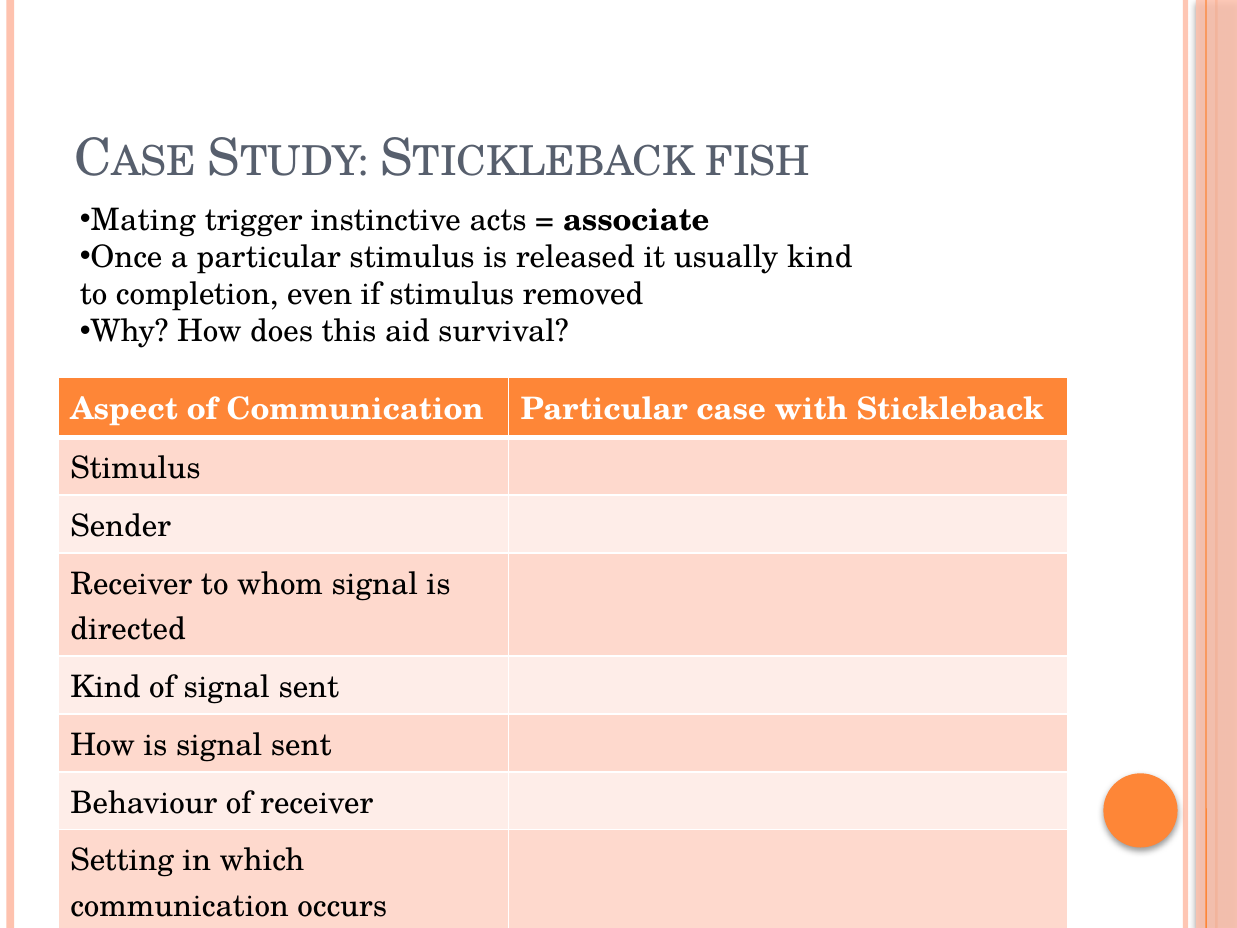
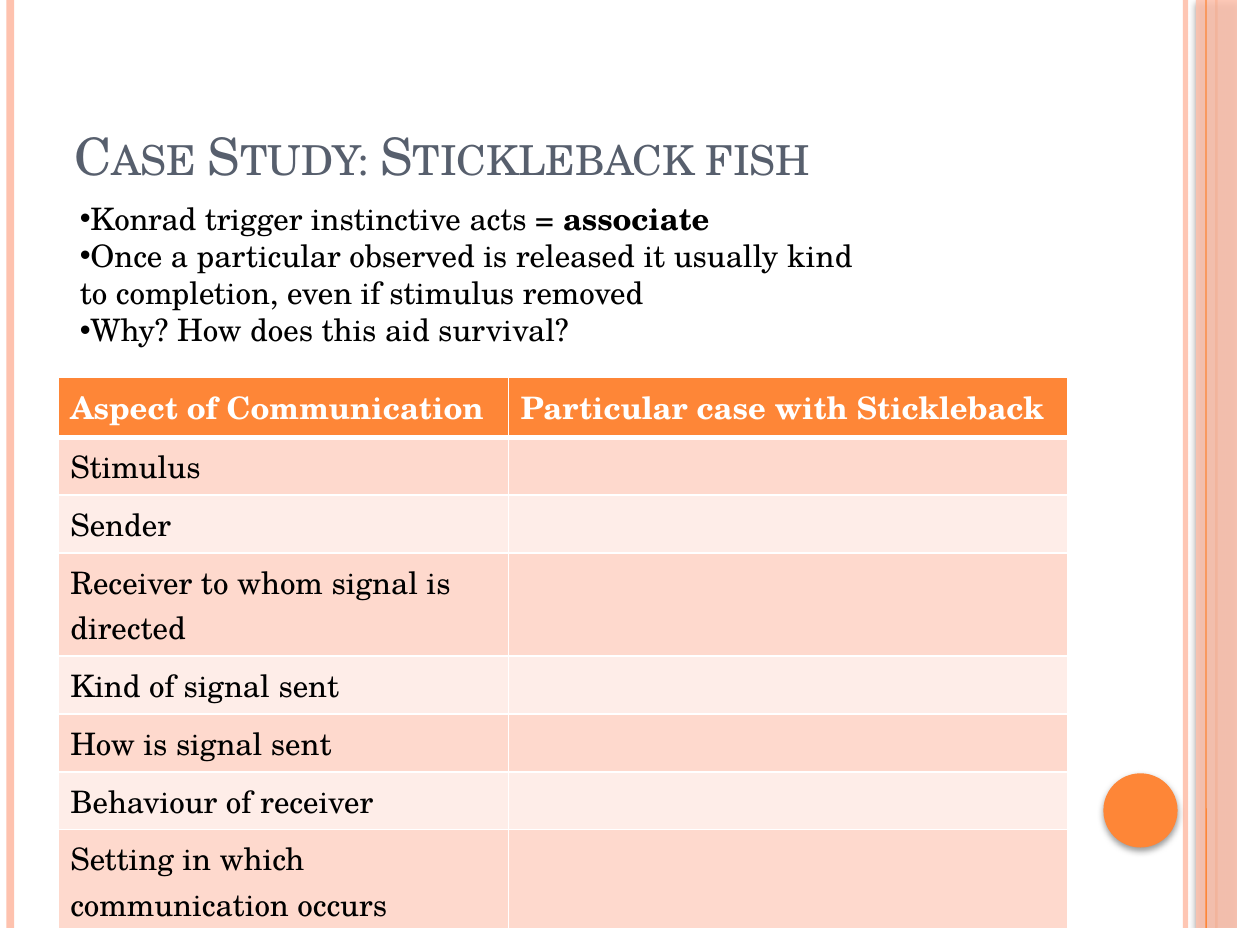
Mating: Mating -> Konrad (143, 220)
particular stimulus: stimulus -> observed (412, 257)
